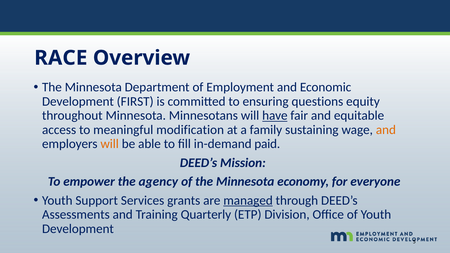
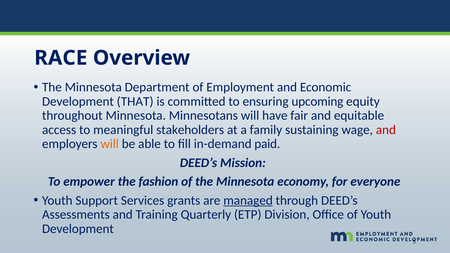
FIRST: FIRST -> THAT (135, 102)
questions: questions -> upcoming (317, 102)
have underline: present -> none (275, 116)
modification: modification -> stakeholders (190, 130)
and colour: orange -> red (386, 130)
agency: agency -> fashion (158, 182)
